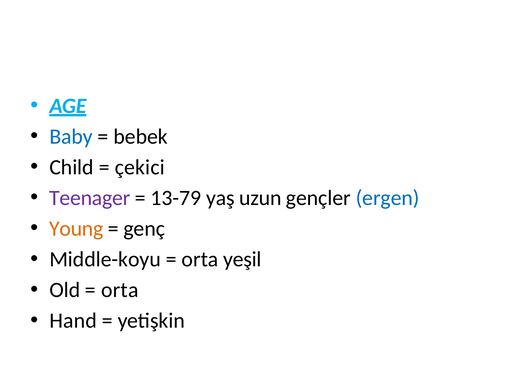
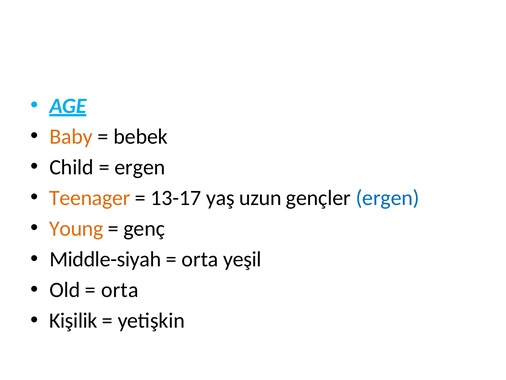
Baby colour: blue -> orange (71, 136)
çekici: çekici -> ergen (140, 167)
Teenager colour: purple -> orange (90, 198)
13-79: 13-79 -> 13-17 (176, 198)
Middle-koyu: Middle-koyu -> Middle-siyah (105, 259)
Hand: Hand -> Kişilik (73, 320)
